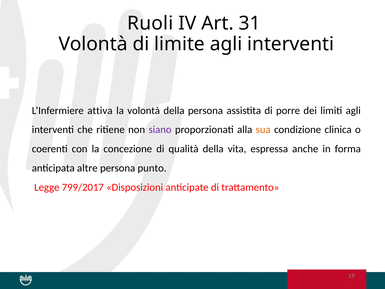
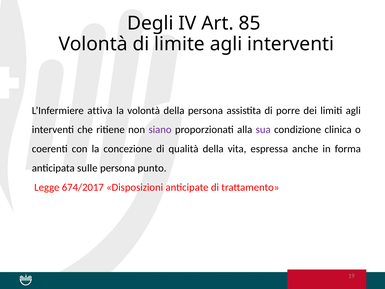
Ruoli: Ruoli -> Degli (150, 23)
31: 31 -> 85 (250, 23)
sua colour: orange -> purple (263, 130)
altre: altre -> sulle (87, 168)
799/2017: 799/2017 -> 674/2017 (83, 187)
